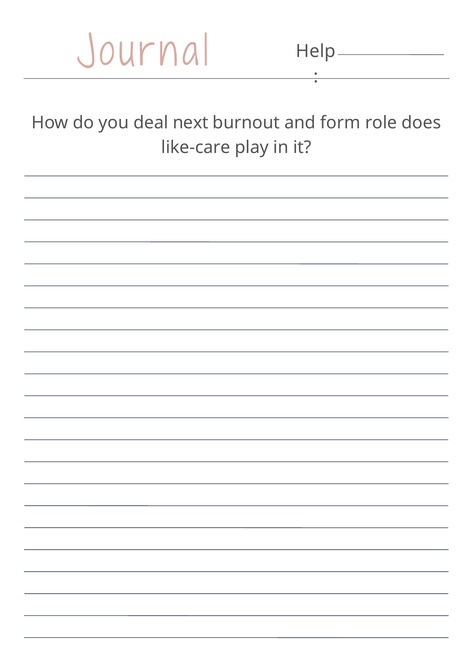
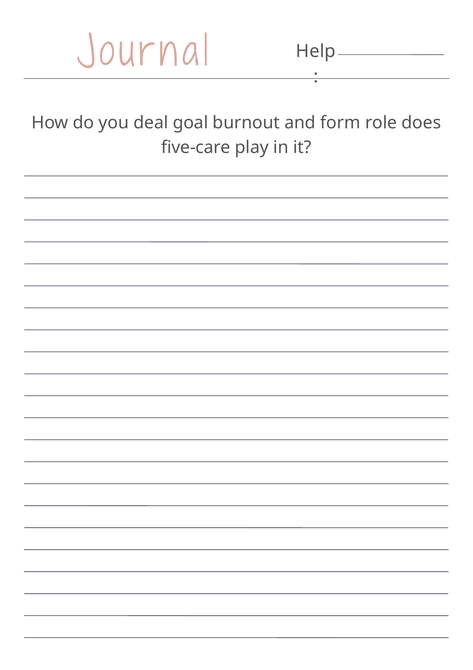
next: next -> goal (190, 123)
like-care: like-care -> five-care (196, 147)
